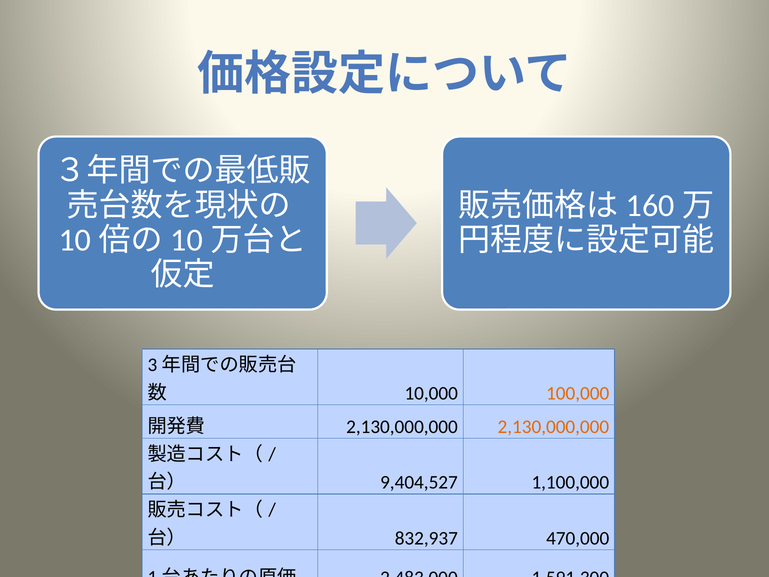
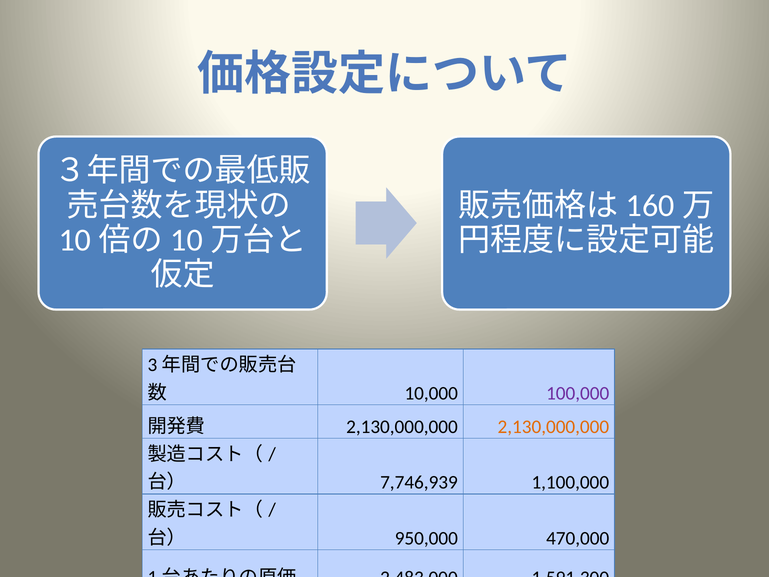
100,000 colour: orange -> purple (578, 393)
9,404,527: 9,404,527 -> 7,746,939 (419, 482)
832,937: 832,937 -> 950,000 (426, 538)
